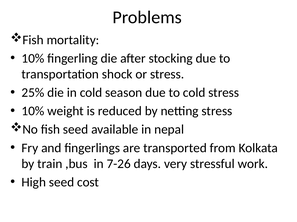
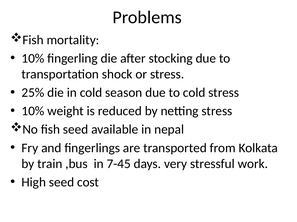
7-26: 7-26 -> 7-45 (119, 164)
